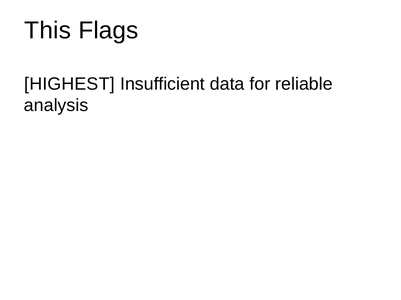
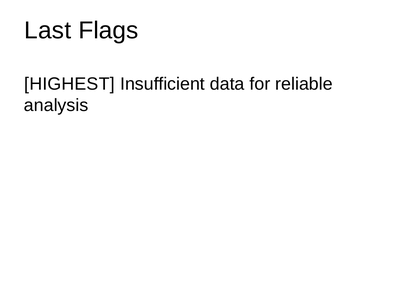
This: This -> Last (48, 30)
